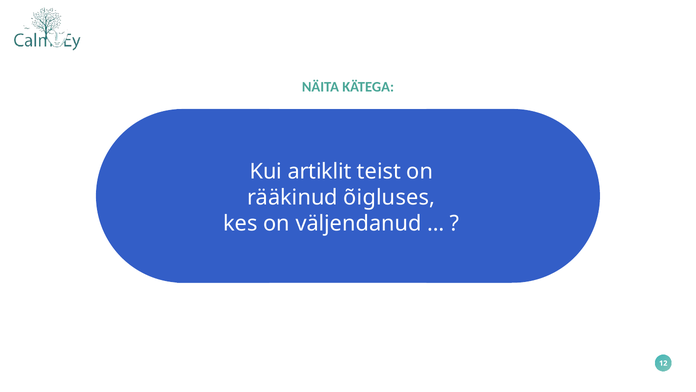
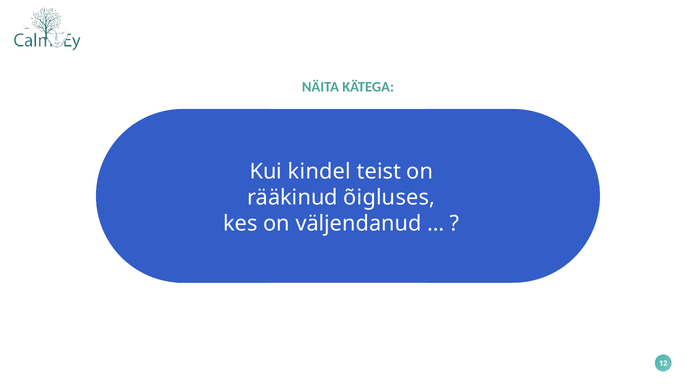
artiklit: artiklit -> kindel (319, 171)
